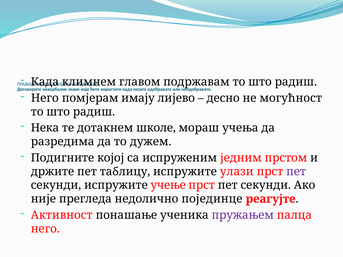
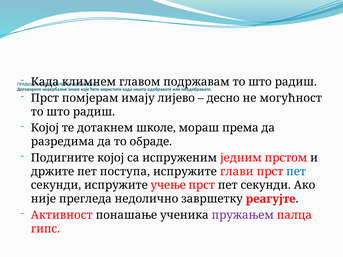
Него: Него -> Прст (45, 98)
Нека: Нека -> Којој (45, 128)
учења: учења -> према (240, 128)
дужем: дужем -> обраде (151, 142)
таблицу: таблицу -> поступа (125, 172)
улази: улази -> глави (237, 172)
пет colour: purple -> blue (296, 172)
појединце: појединце -> завршетку (212, 199)
него: него -> гипс (45, 229)
